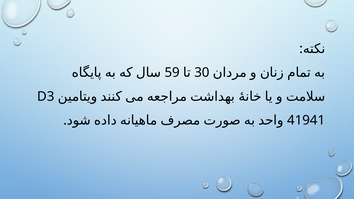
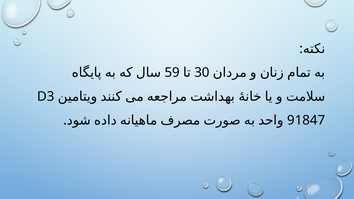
41941: 41941 -> 91847 (306, 120)
